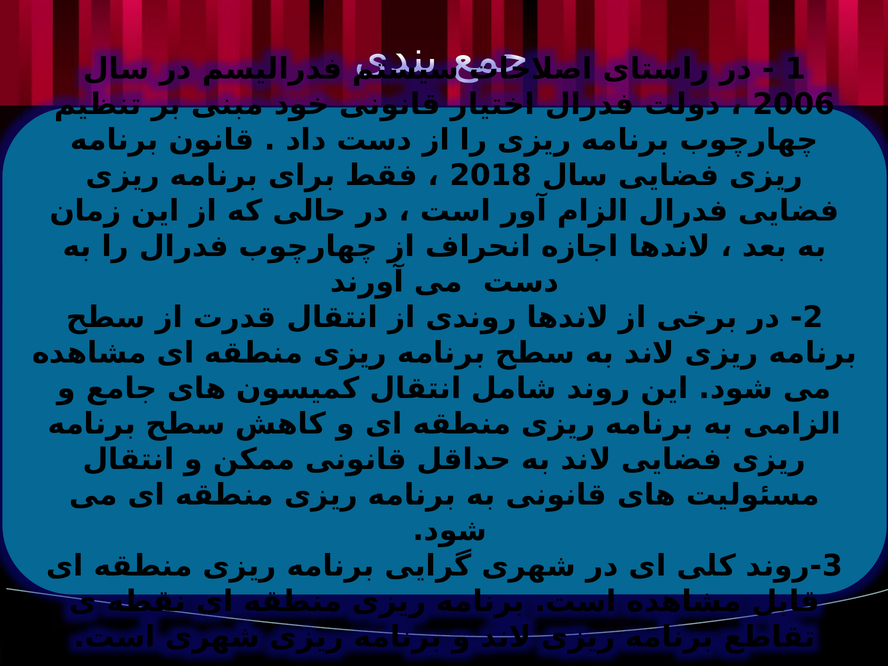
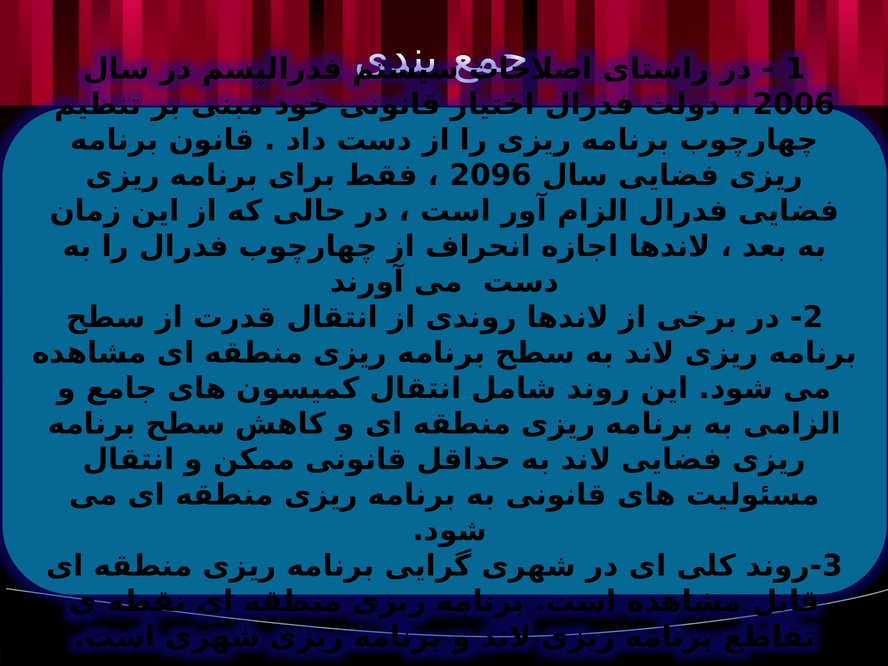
2018: 2018 -> 2096 (491, 175)
